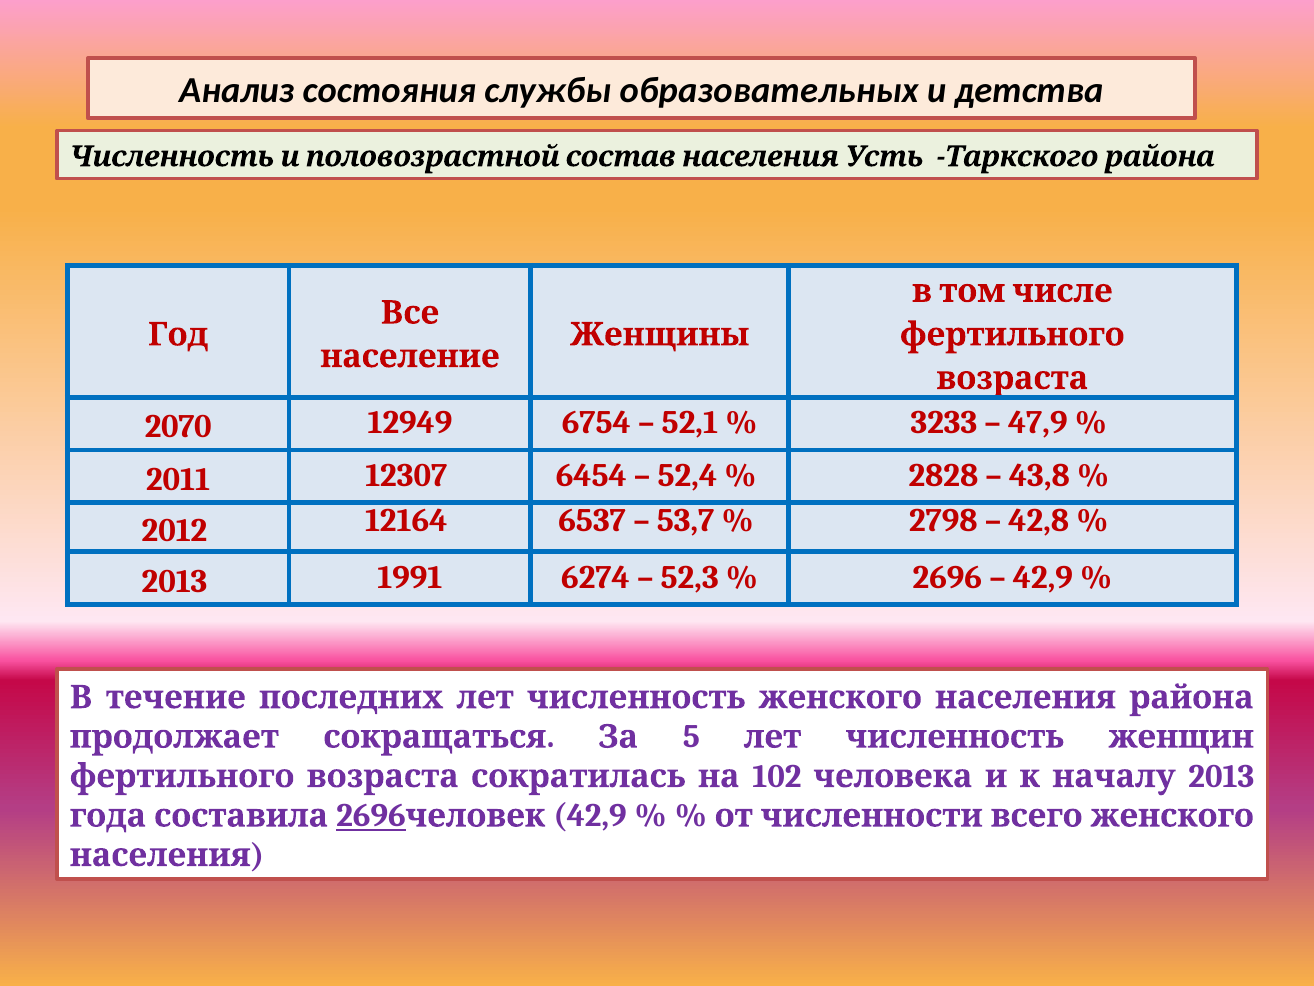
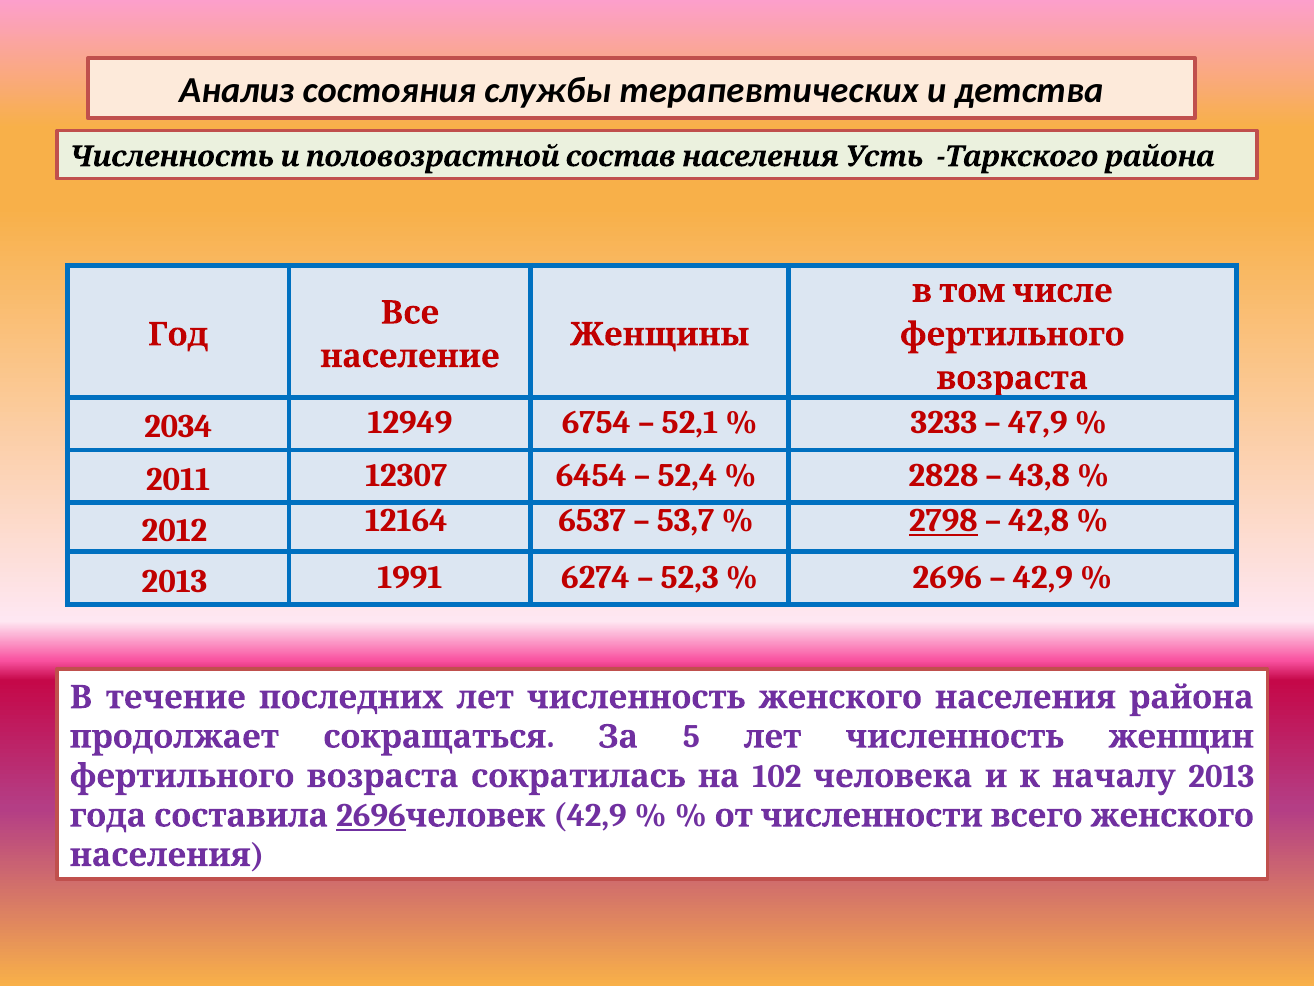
образовательных: образовательных -> терапевтических (769, 91)
2070: 2070 -> 2034 (178, 427)
2798 underline: none -> present (943, 521)
